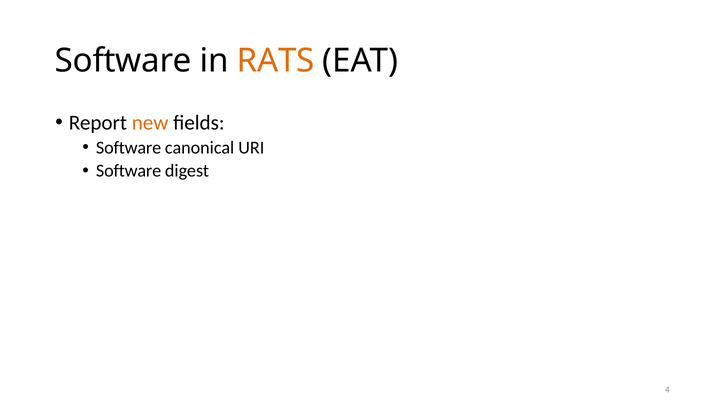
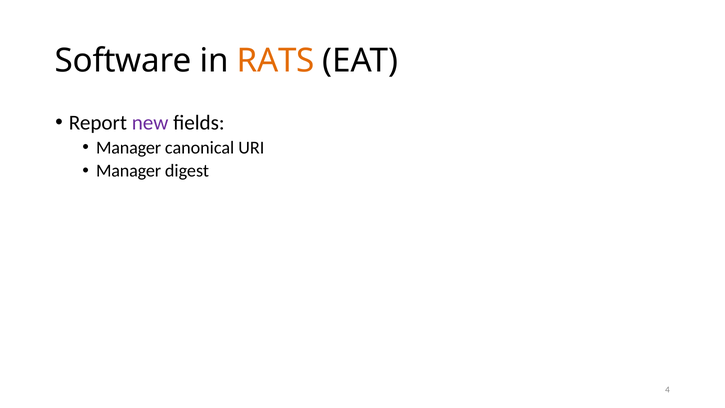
new colour: orange -> purple (150, 123)
Software: Software -> Manager (129, 148)
Software: Software -> Manager (129, 171)
